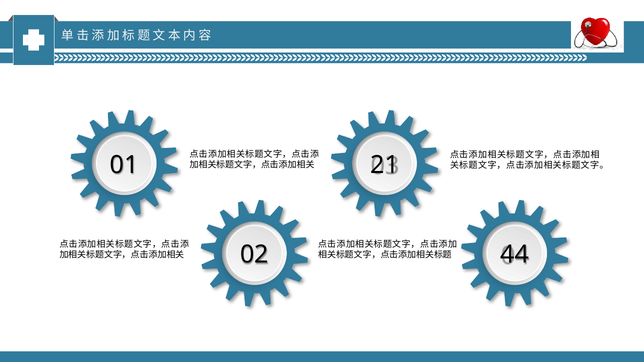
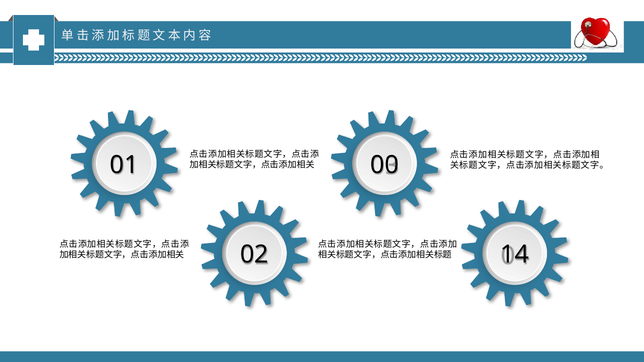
21: 21 -> 00 (385, 165)
44: 44 -> 14 (515, 255)
